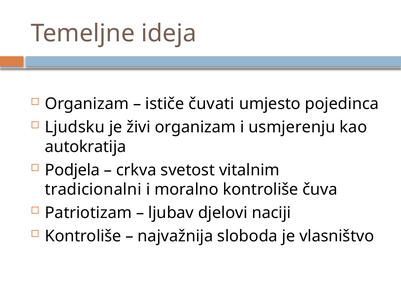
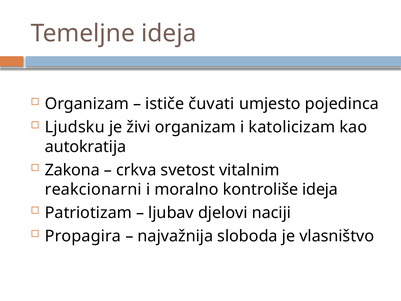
usmjerenju: usmjerenju -> katolicizam (292, 127)
Podjela: Podjela -> Zakona (72, 170)
tradicionalni: tradicionalni -> reakcionarni (93, 189)
kontroliše čuva: čuva -> ideja (320, 189)
Kontroliše: Kontroliše -> Propagira (83, 236)
